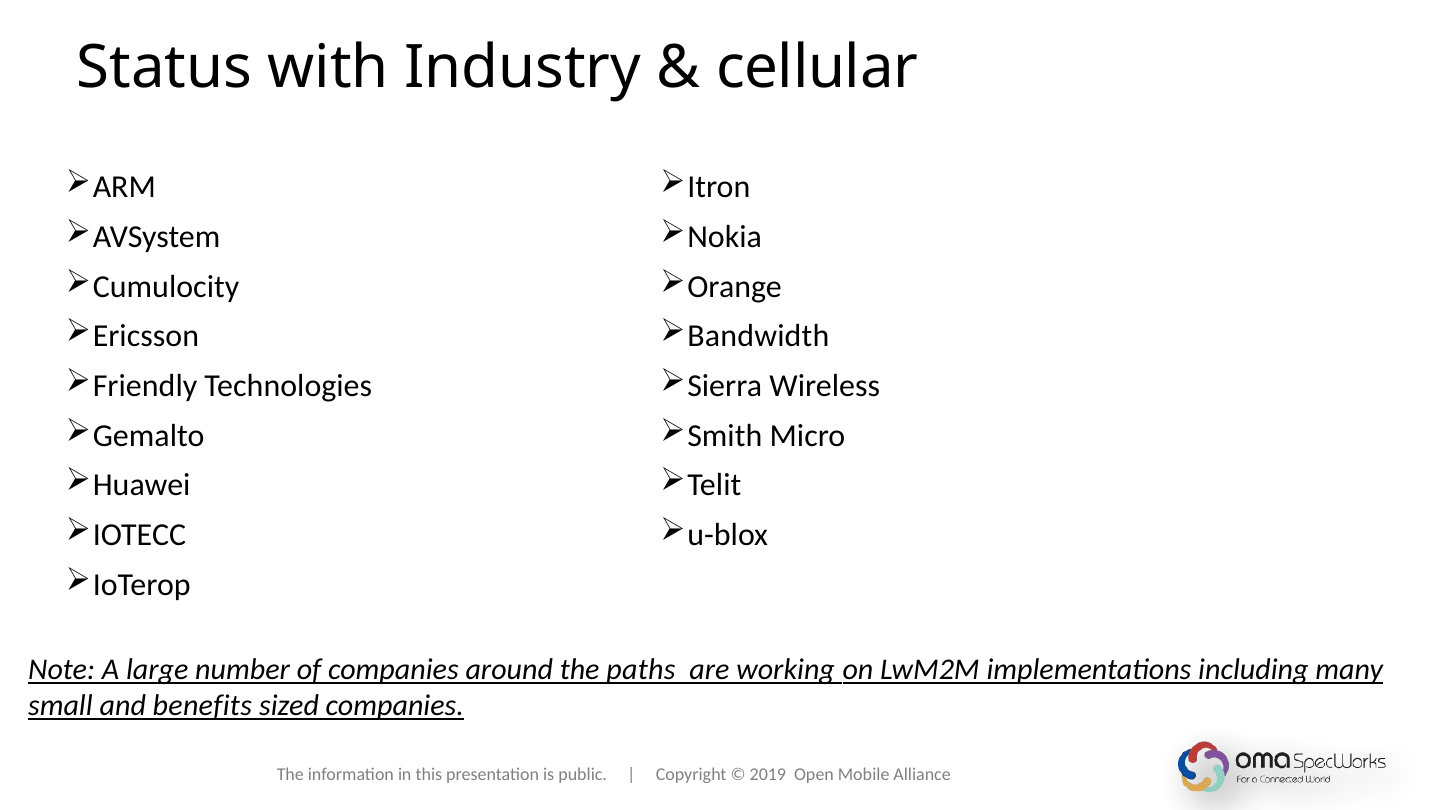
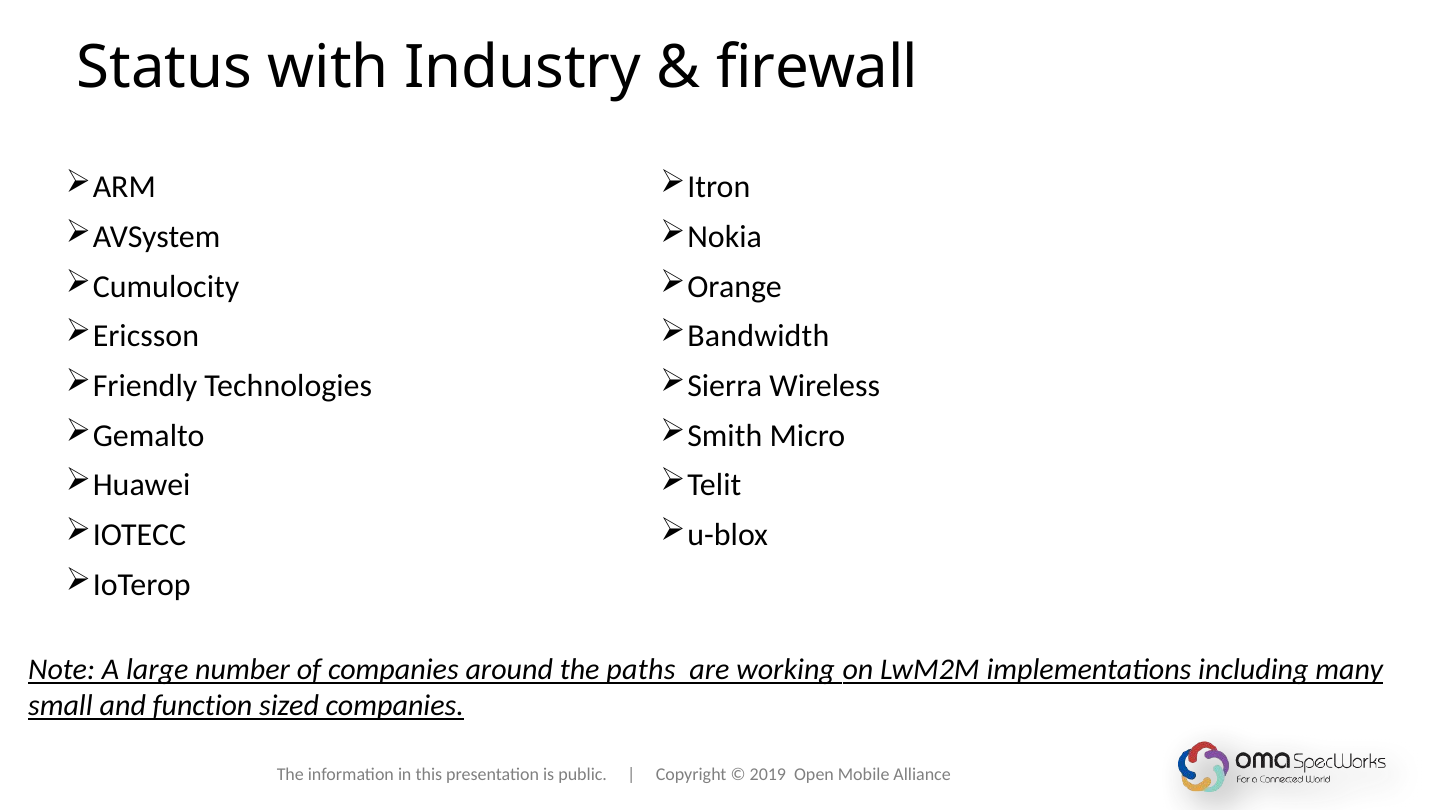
cellular: cellular -> firewall (817, 68)
benefits: benefits -> function (203, 706)
